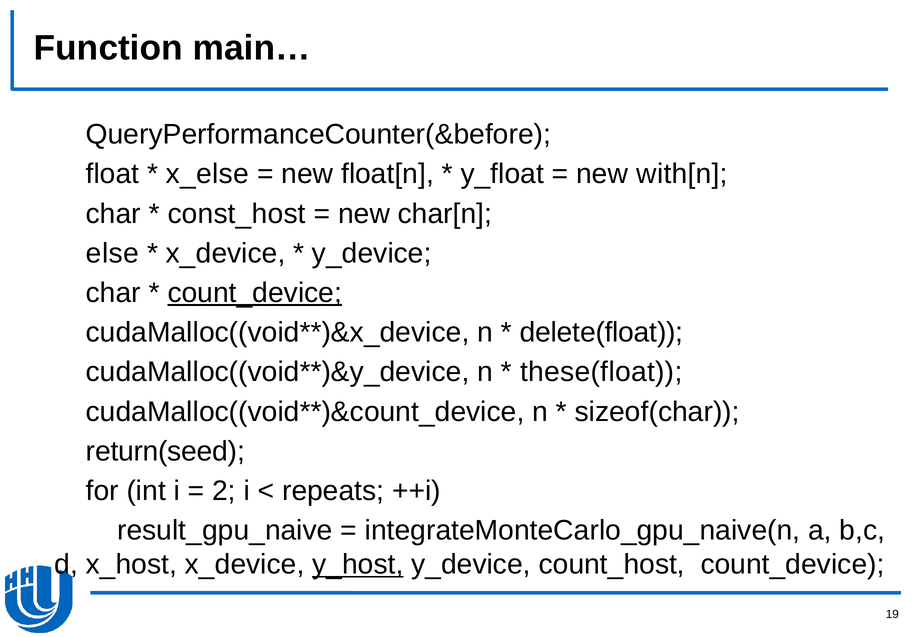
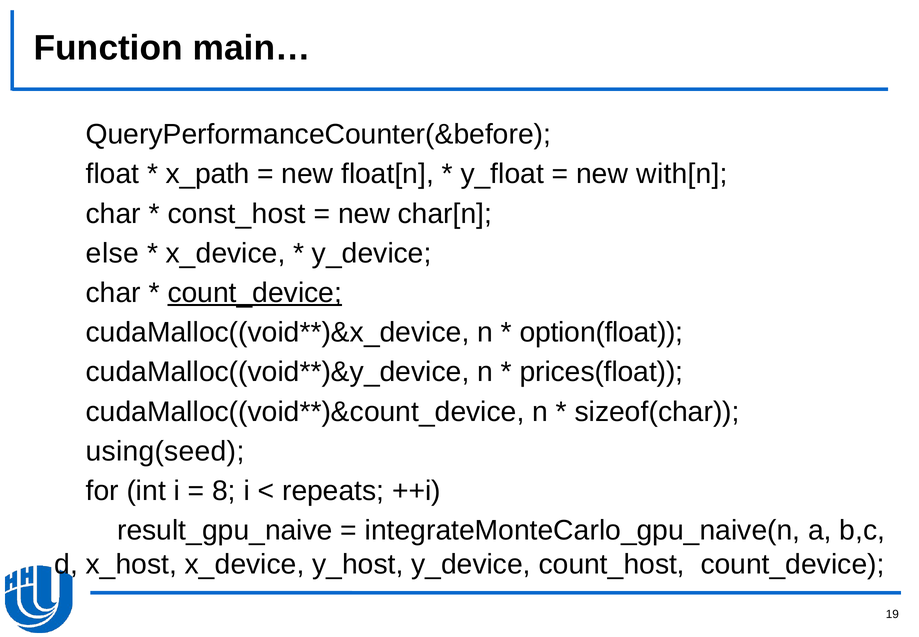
x_else: x_else -> x_path (208, 174)
delete(float: delete(float -> option(float (602, 332)
these(float: these(float -> prices(float (601, 372)
return(seed: return(seed -> using(seed (165, 451)
2: 2 -> 8 (224, 491)
y_host underline: present -> none (358, 564)
